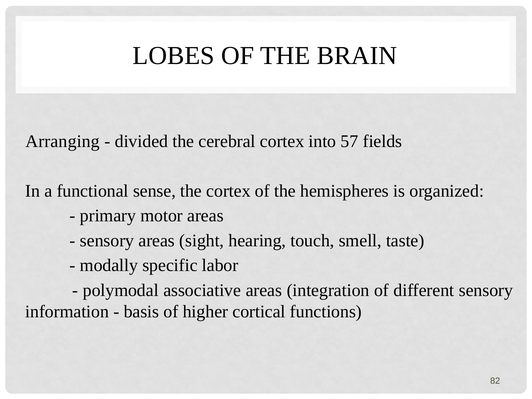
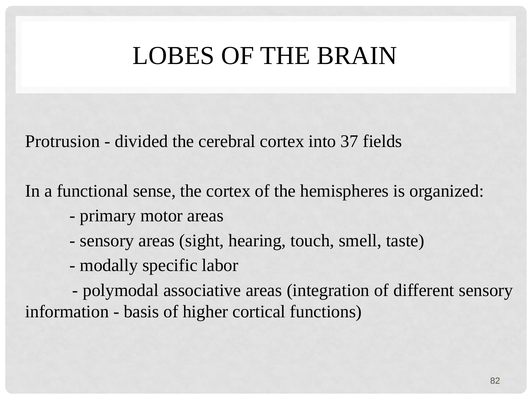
Arranging: Arranging -> Protrusion (63, 141)
57: 57 -> 37 (349, 141)
